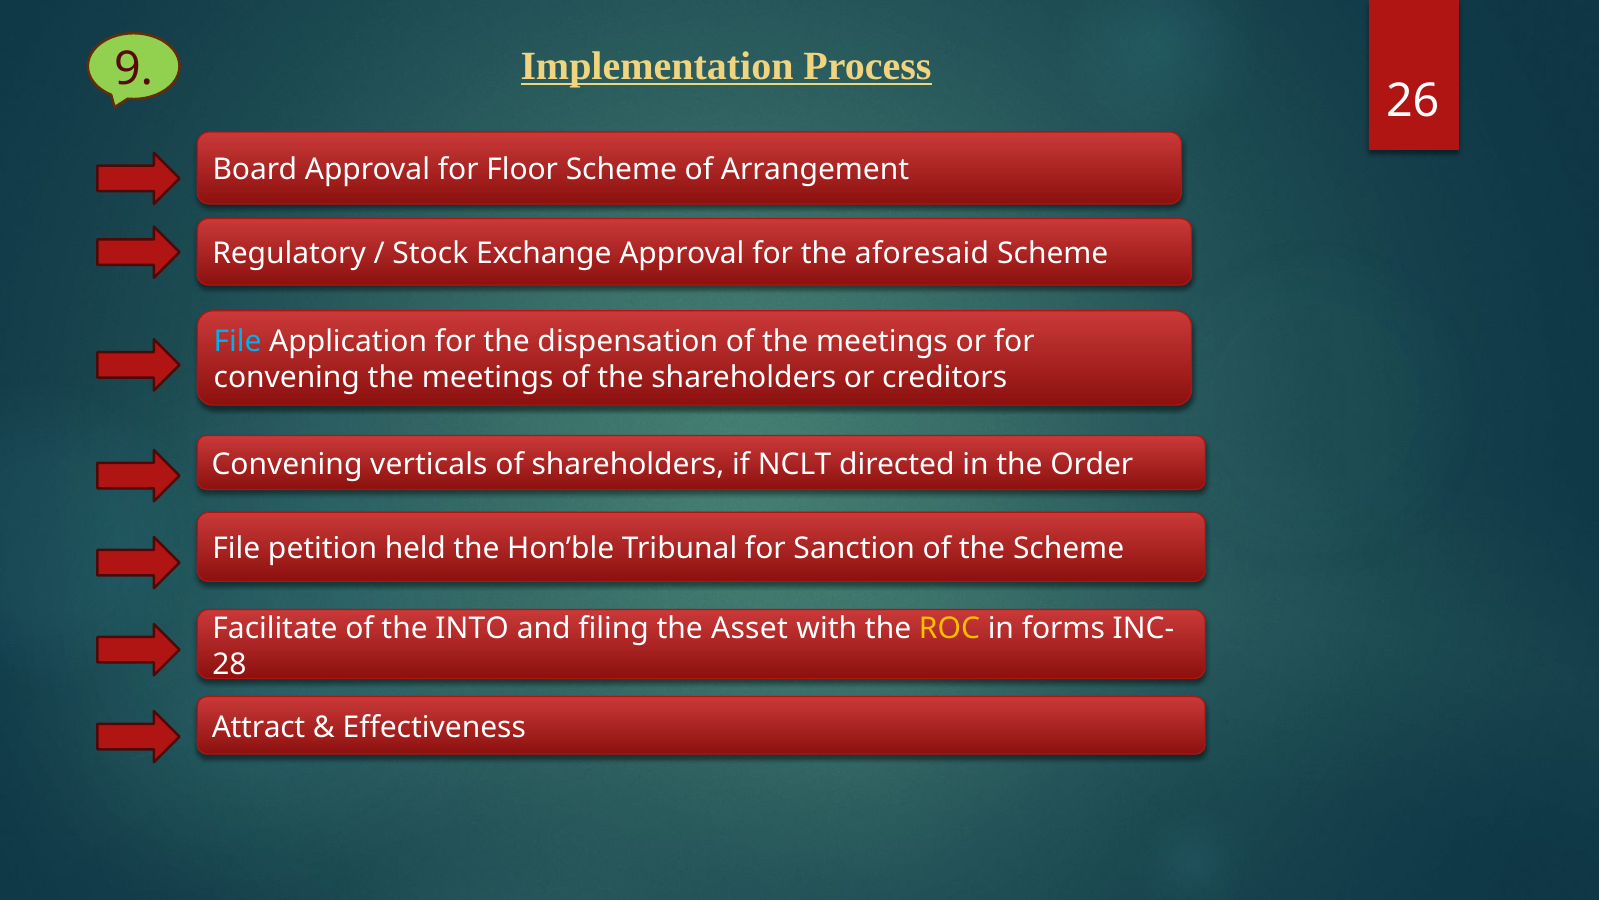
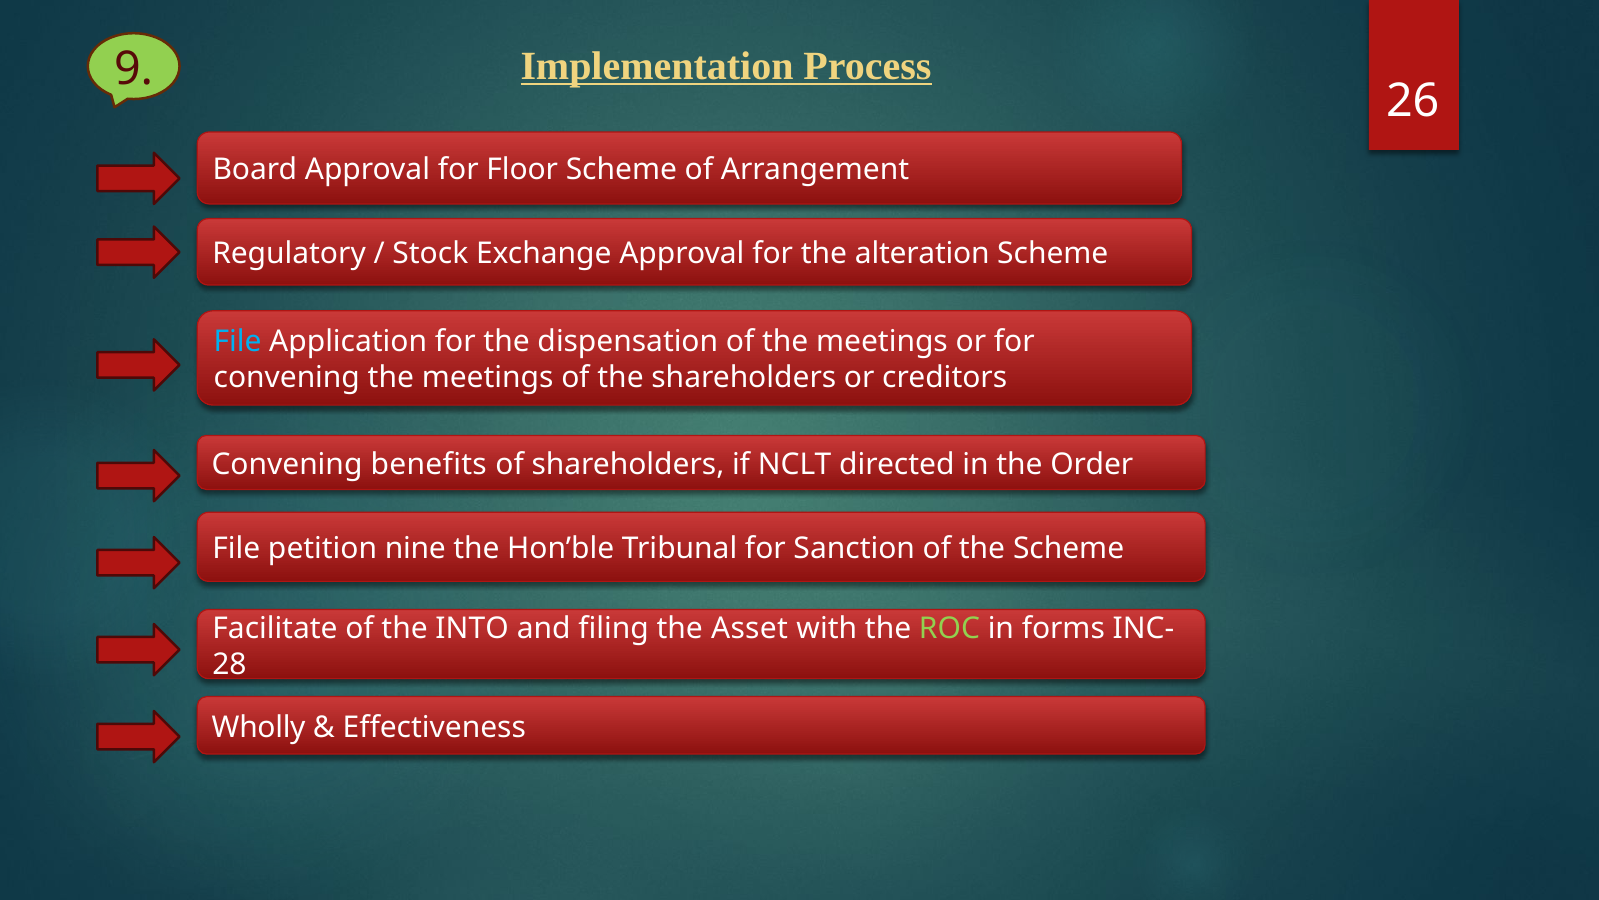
aforesaid: aforesaid -> alteration (922, 254)
verticals: verticals -> benefits (429, 464)
held: held -> nine (415, 549)
ROC colour: yellow -> light green (949, 628)
Attract: Attract -> Wholly (259, 727)
